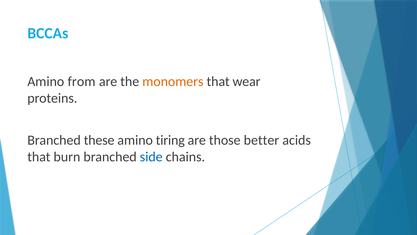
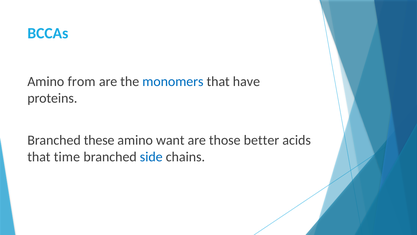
monomers colour: orange -> blue (173, 81)
wear: wear -> have (246, 81)
tiring: tiring -> want (170, 140)
burn: burn -> time (67, 157)
